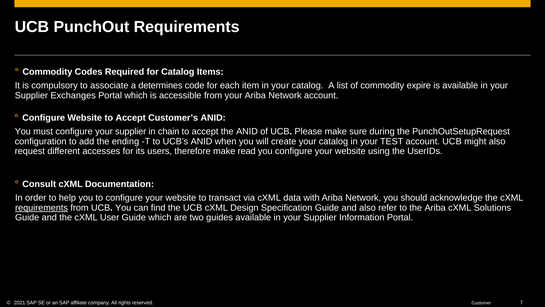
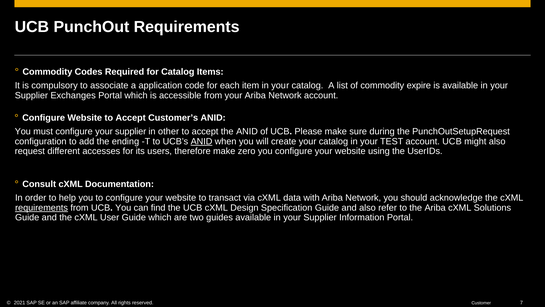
determines: determines -> application (160, 85)
chain: chain -> other (169, 131)
ANID underline: none -> present (202, 141)
read: read -> zero (247, 151)
